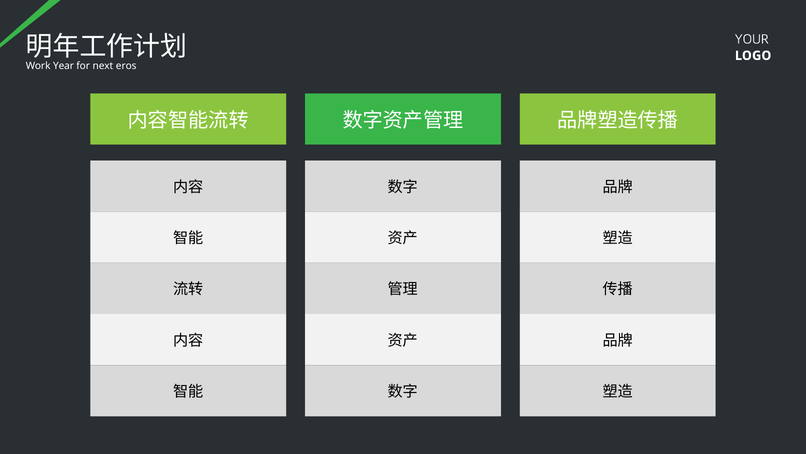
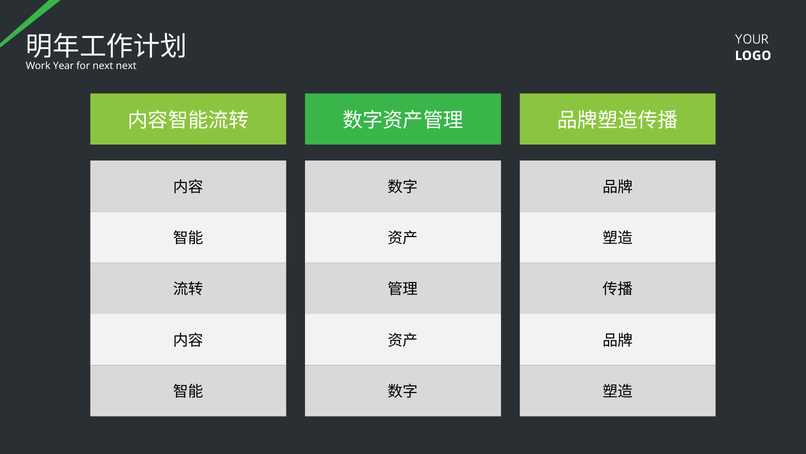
next eros: eros -> next (126, 66)
